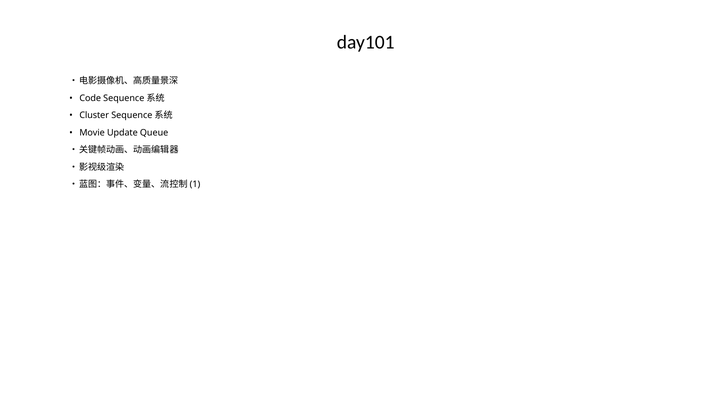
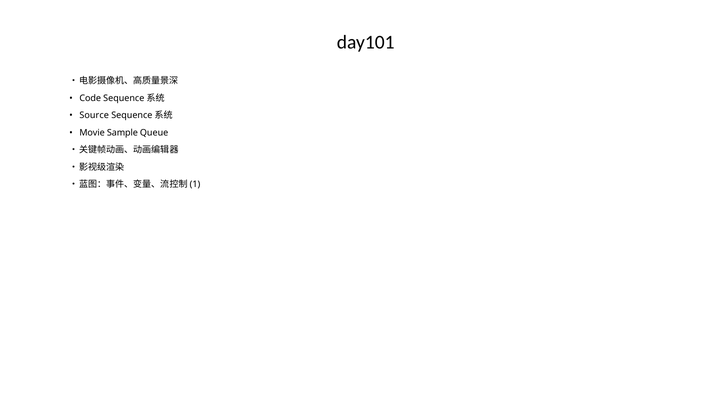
Cluster: Cluster -> Source (94, 115)
Update: Update -> Sample (122, 133)
